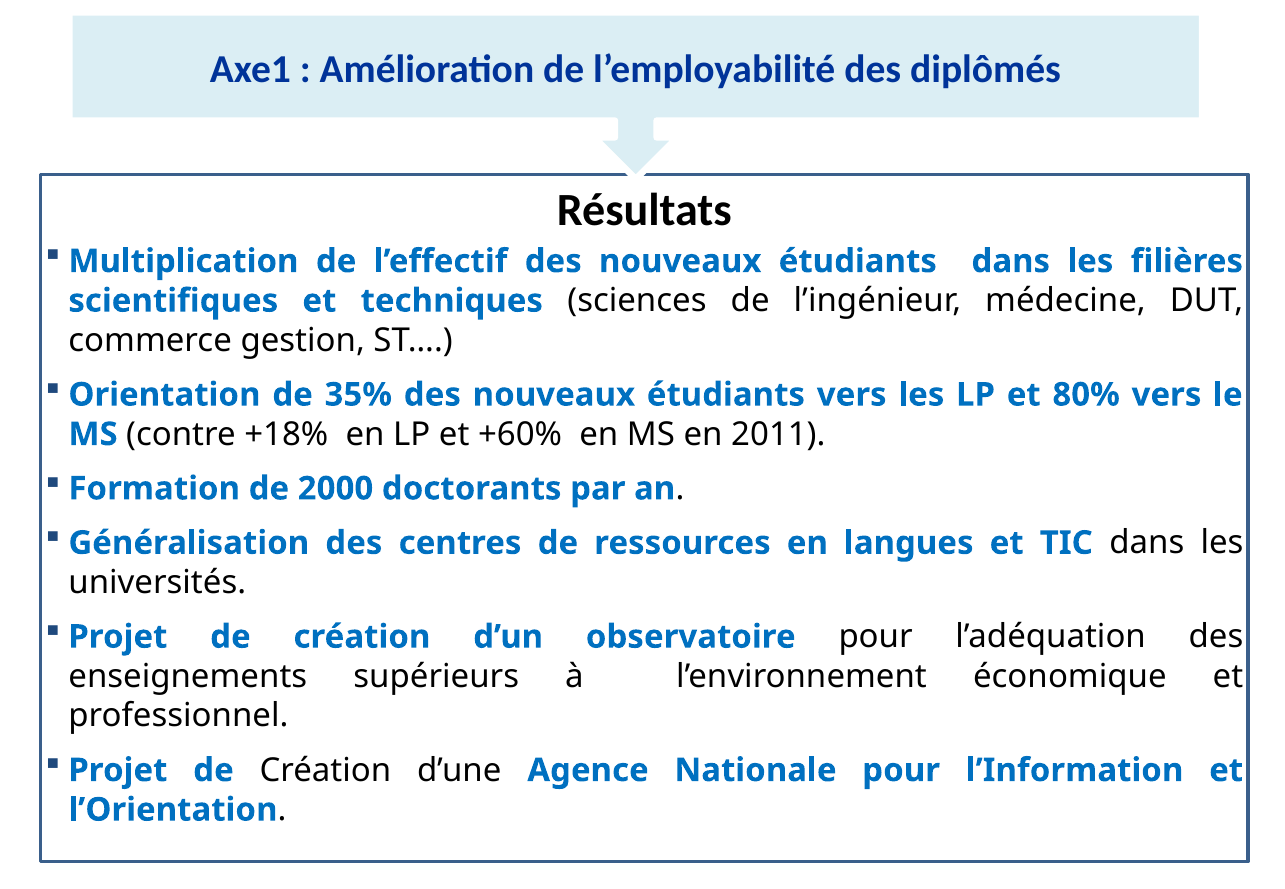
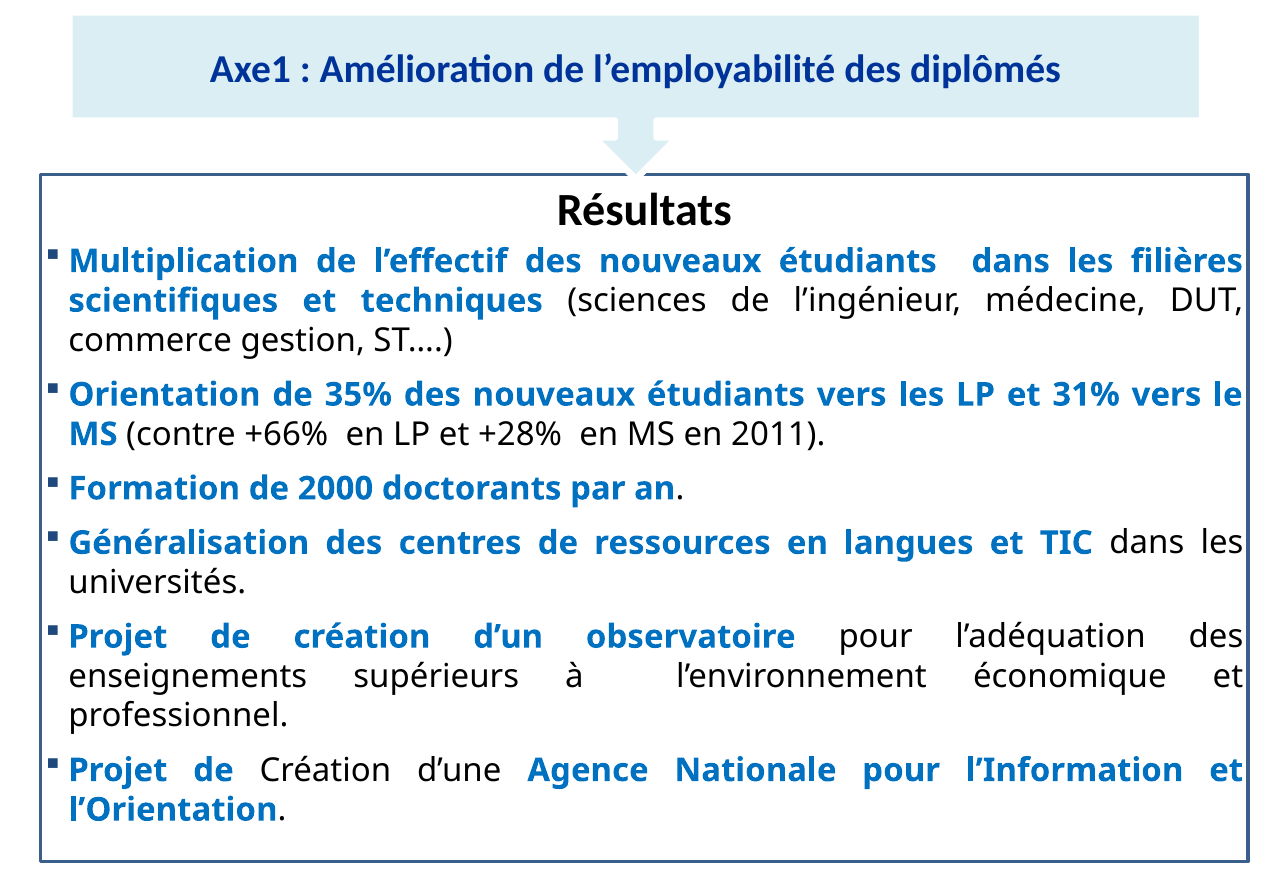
80%: 80% -> 31% (1086, 395)
+18%: +18% -> +66% (286, 435)
+60%: +60% -> +28% (520, 435)
